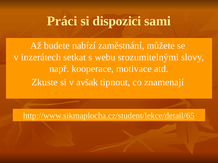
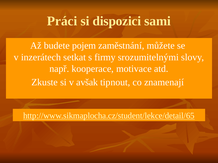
nabízí: nabízí -> pojem (84, 46)
webu: webu -> firmy (105, 57)
